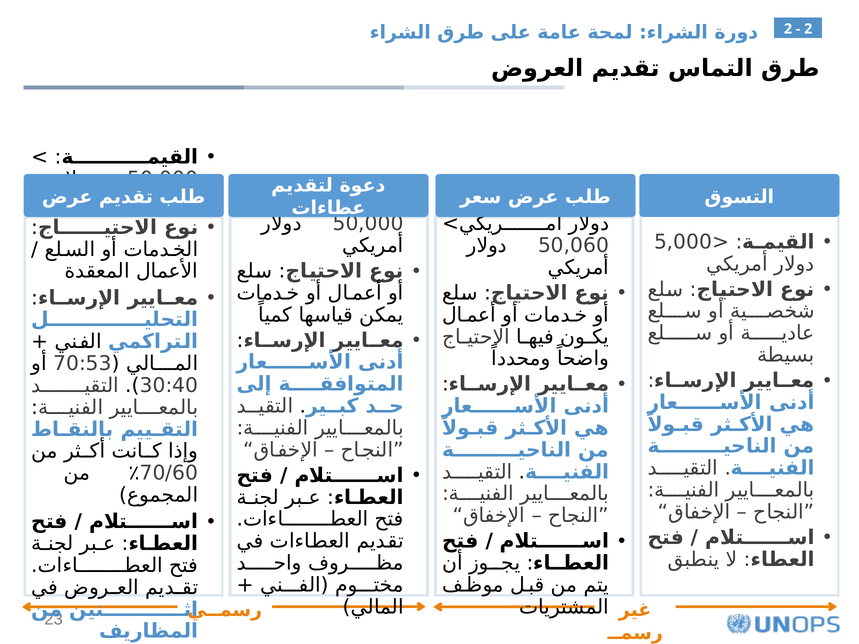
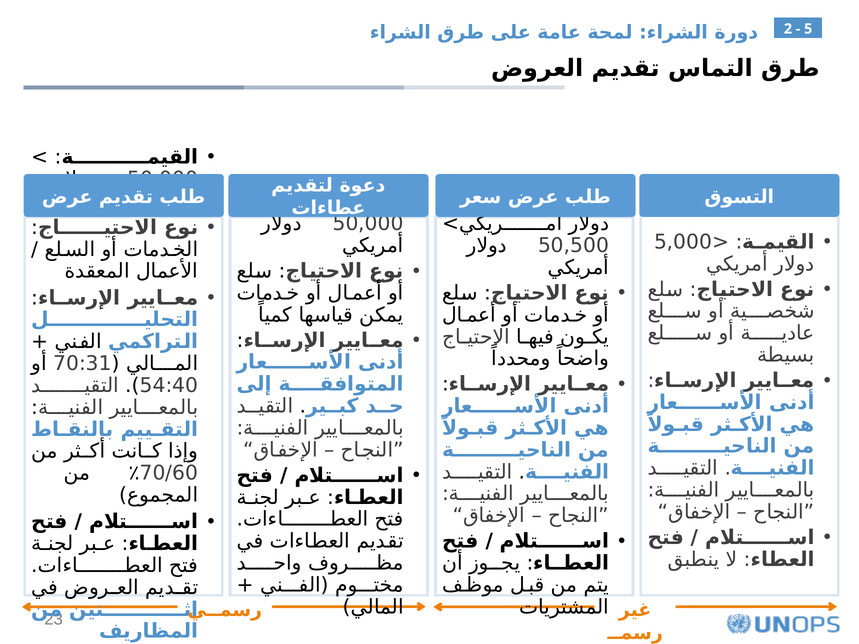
2: 2 -> 5 (808, 29)
50,060: 50,060 -> 50,500 (574, 246)
70:53: 70:53 -> 70:31 (82, 364)
30:40: 30:40 -> 54:40 (169, 386)
